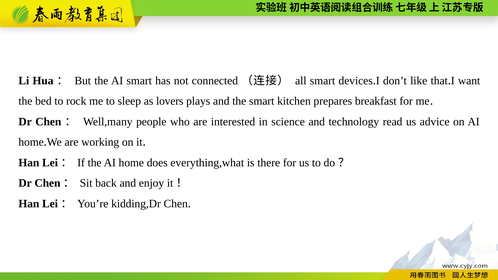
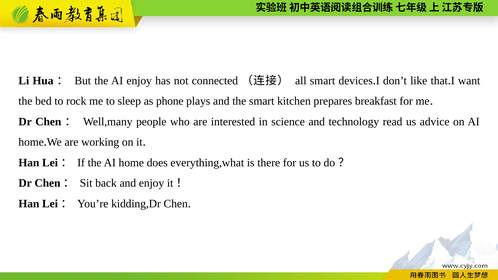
AI smart: smart -> enjoy (139, 81)
lovers: lovers -> phone (170, 101)
